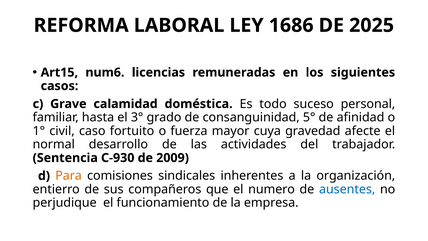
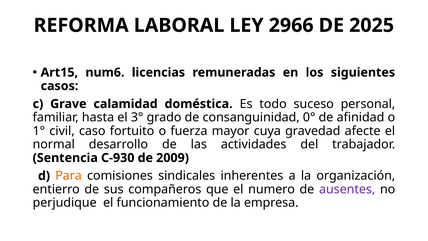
1686: 1686 -> 2966 (291, 25)
5°: 5° -> 0° (309, 117)
ausentes colour: blue -> purple (347, 189)
